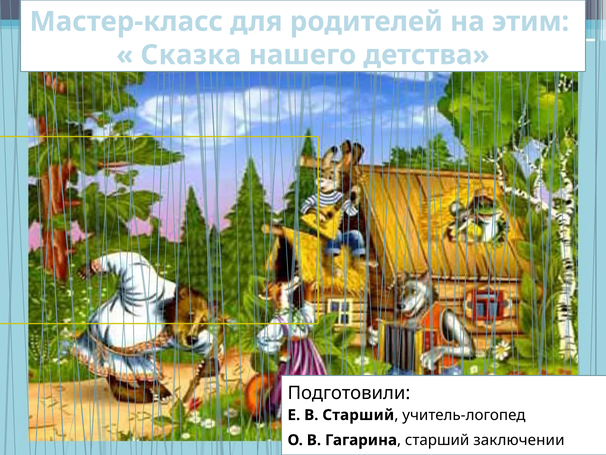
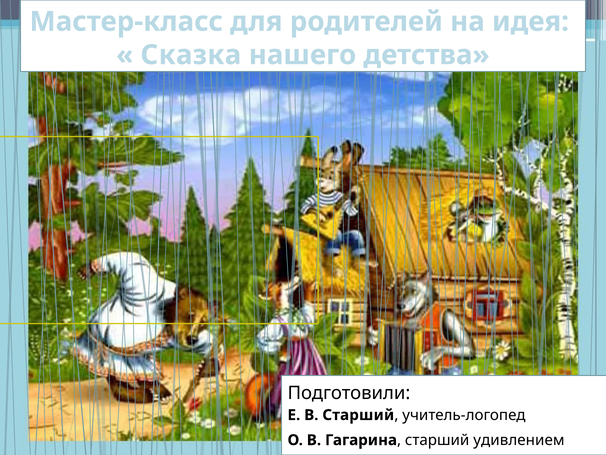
этим: этим -> идея (530, 22)
заключении: заключении -> удивлением (519, 440)
